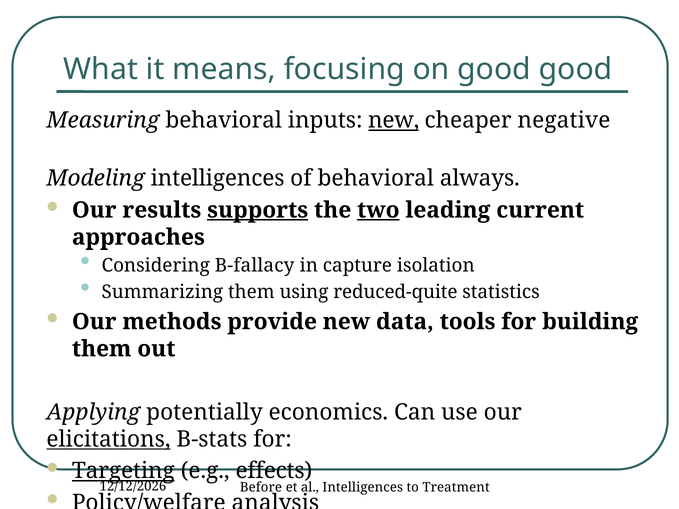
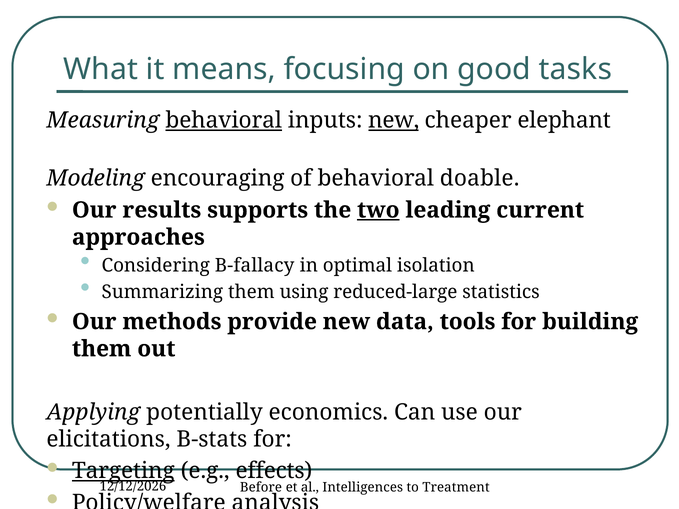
good good: good -> tasks (576, 69)
behavioral underline: none -> present (224, 120)
negative: negative -> elephant (564, 120)
Modeling intelligences: intelligences -> encouraging (218, 179)
always: always -> doable (480, 179)
supports underline: present -> none (258, 210)
capture: capture -> optimal (357, 266)
reduced-quite: reduced-quite -> reduced-large (395, 292)
elicitations underline: present -> none (108, 440)
